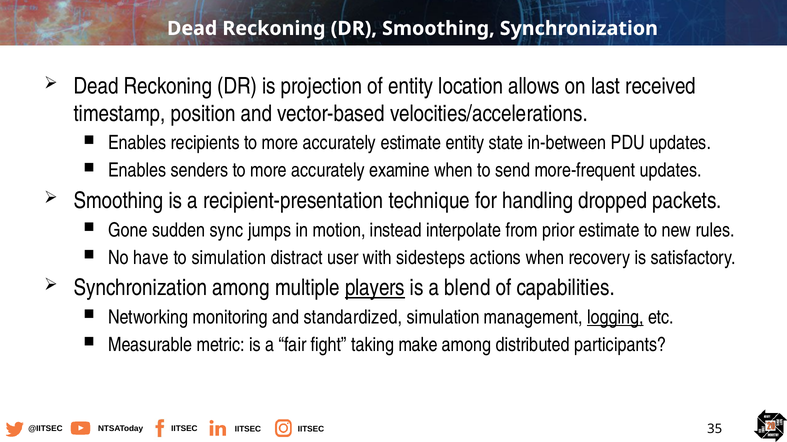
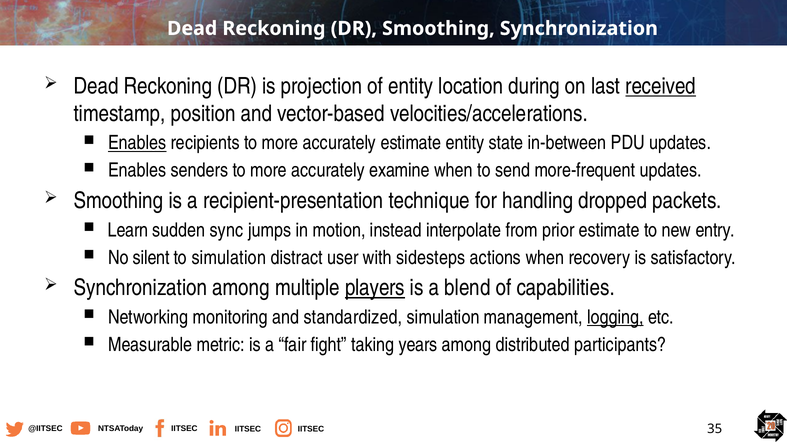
allows: allows -> during (534, 86)
received underline: none -> present (661, 86)
Enables underline: none -> present (137, 143)
Gone: Gone -> Learn (128, 230)
rules: rules -> entry (715, 230)
have: have -> silent (151, 258)
make: make -> years (418, 345)
